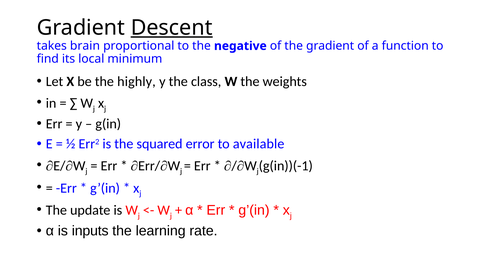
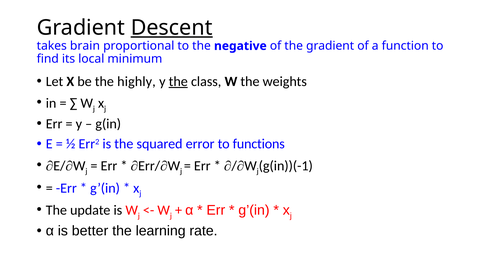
the underline: none -> present (178, 81)
available: available -> functions (259, 144)
inputs: inputs -> better (90, 231)
